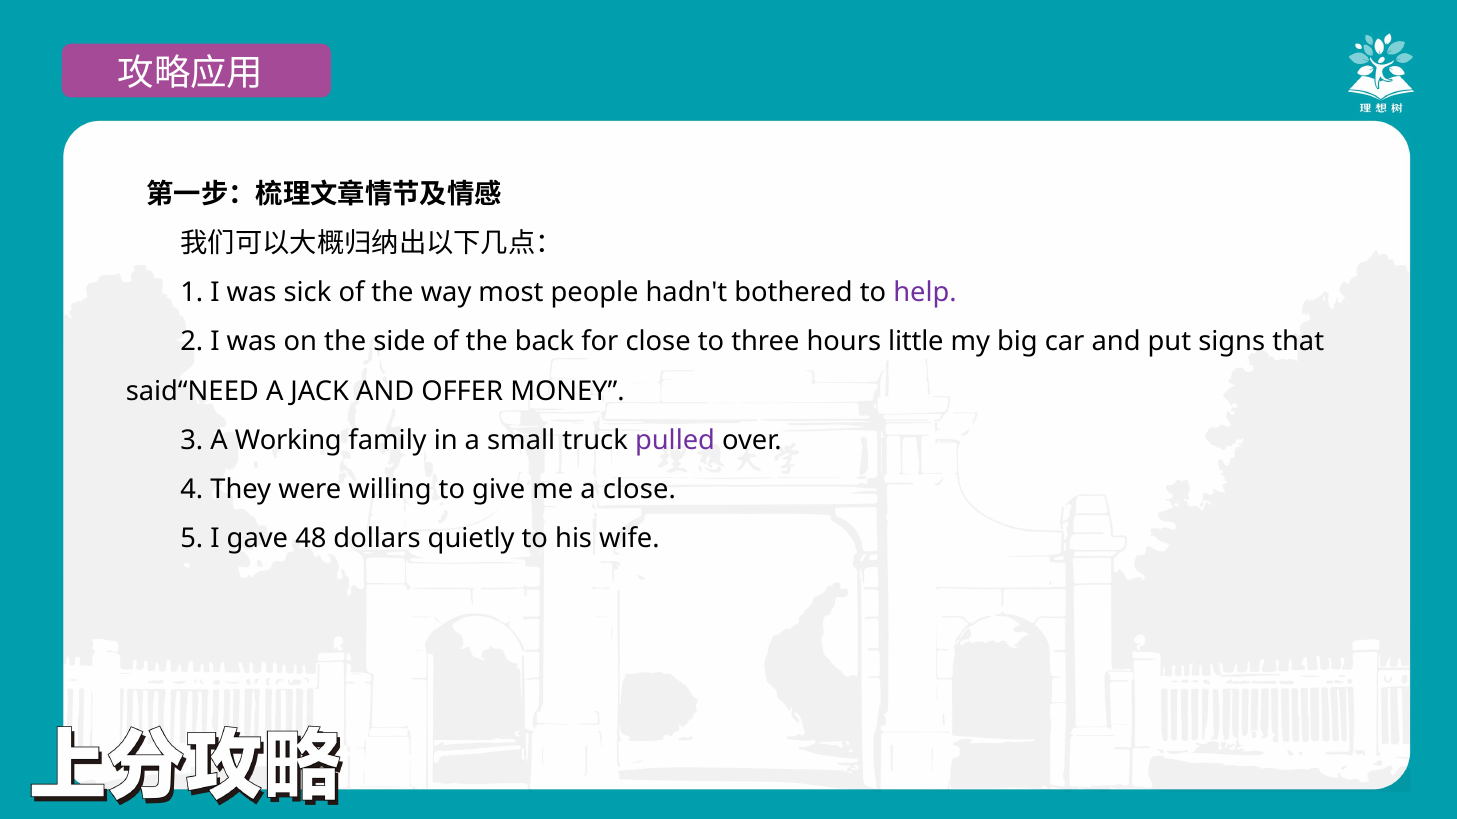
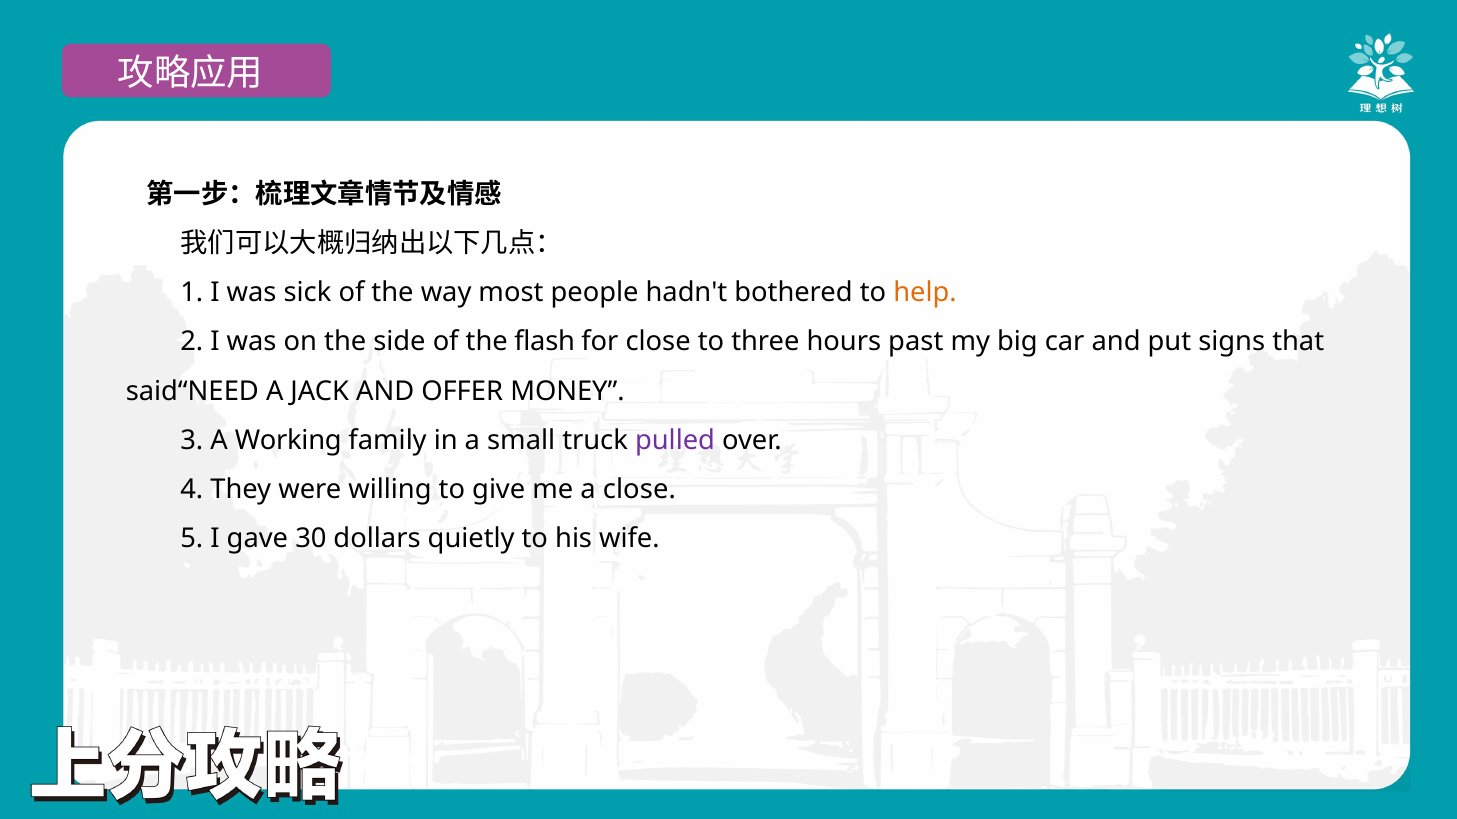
help colour: purple -> orange (925, 293)
back: back -> flash (545, 342)
little: little -> past (916, 342)
48: 48 -> 30 (311, 539)
